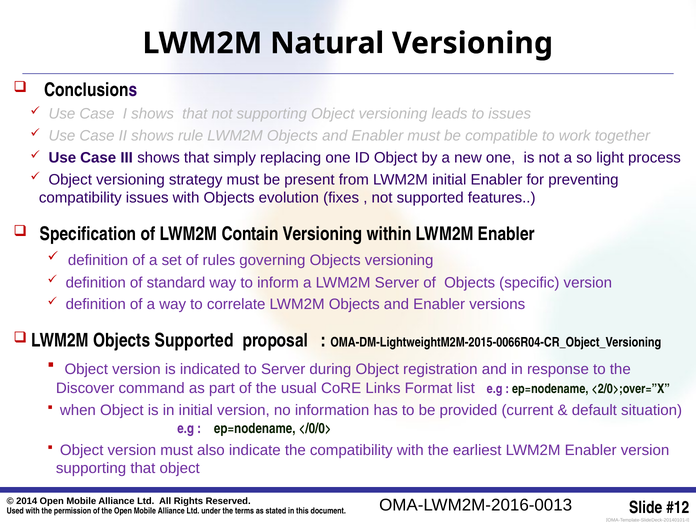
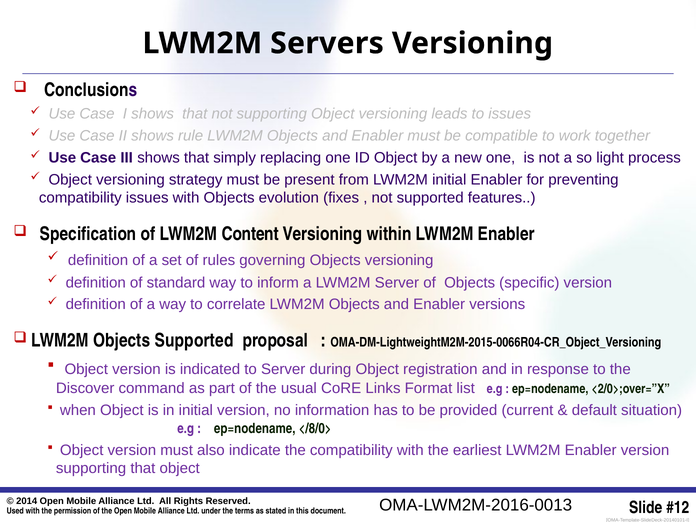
Natural: Natural -> Servers (327, 43)
Contain: Contain -> Content (250, 234)
</0/0>: </0/0> -> </8/0> (315, 429)
